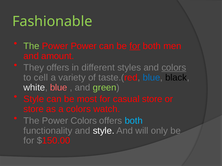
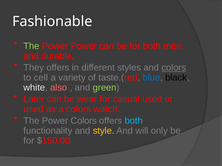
Fashionable colour: light green -> white (52, 22)
for underline: present -> none (135, 46)
amount: amount -> durable (58, 56)
white blue: blue -> also (59, 88)
Style: Style -> Later (34, 99)
most: most -> wear (87, 99)
casual store: store -> used (152, 99)
store: store -> used (34, 109)
style colour: white -> yellow (104, 131)
